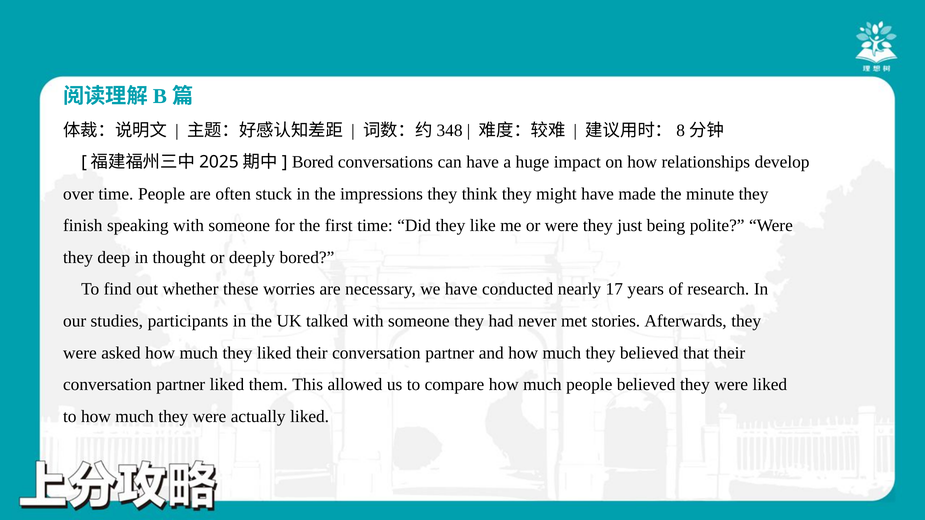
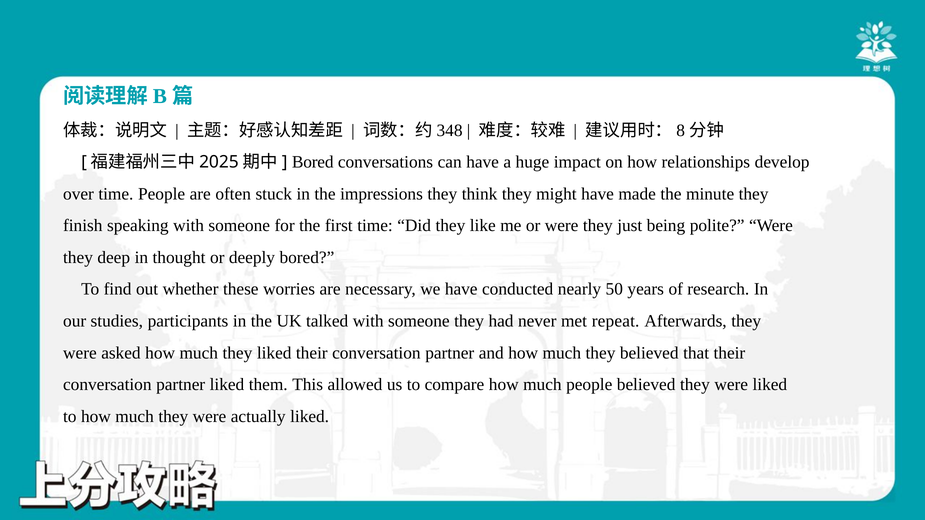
17: 17 -> 50 (614, 289)
stories: stories -> repeat (616, 321)
